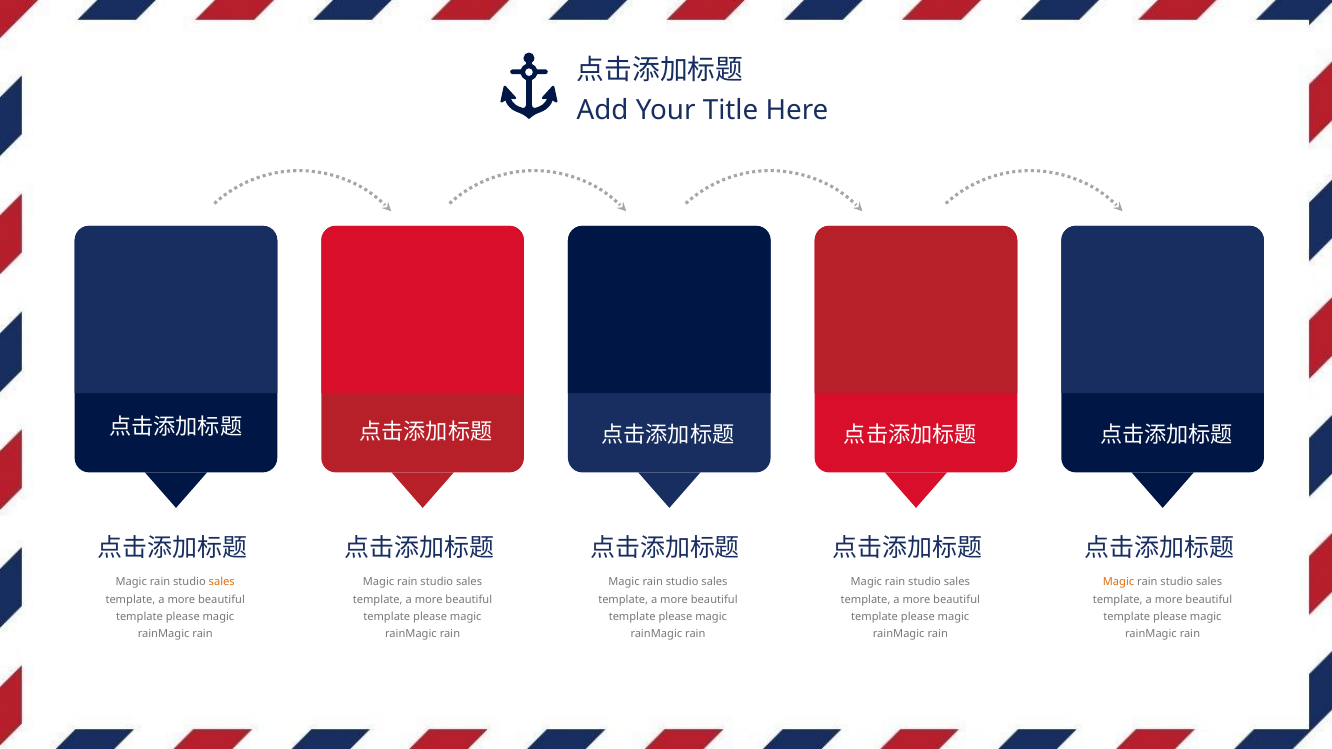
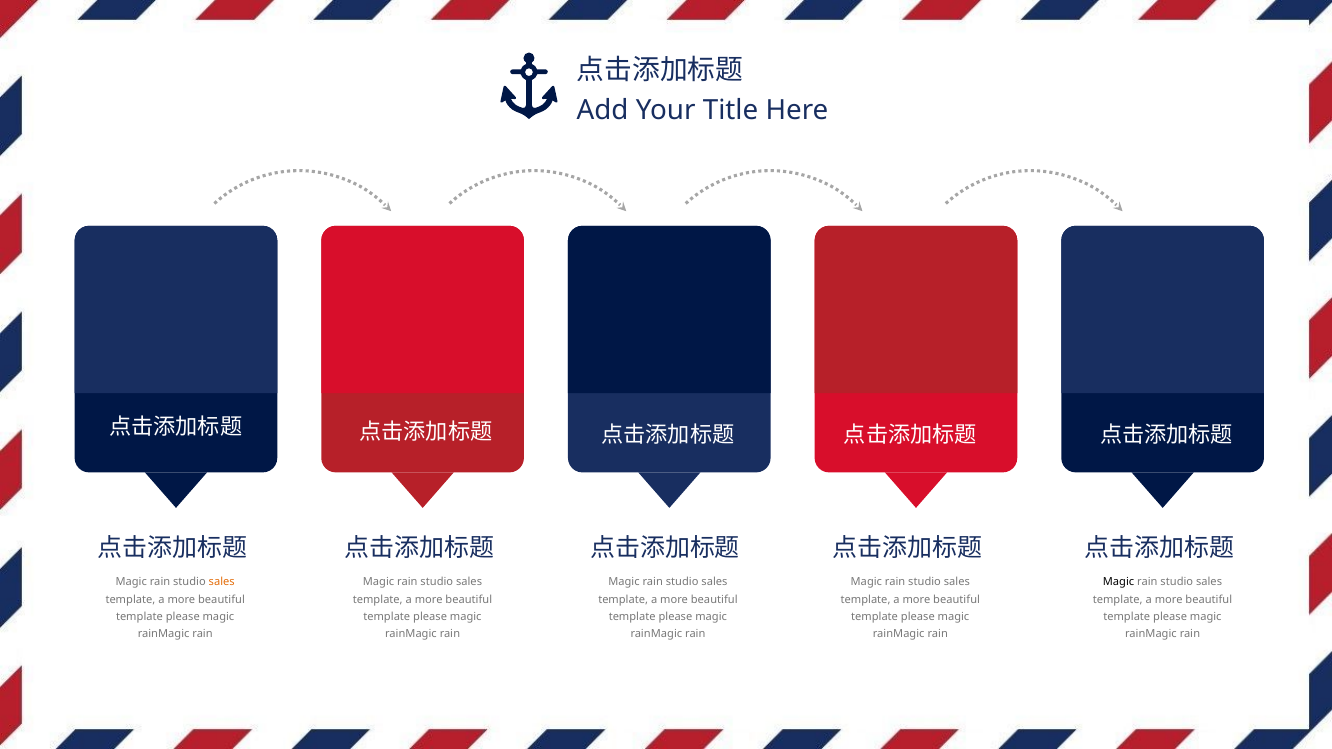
Magic colour: orange -> black (1119, 582)
